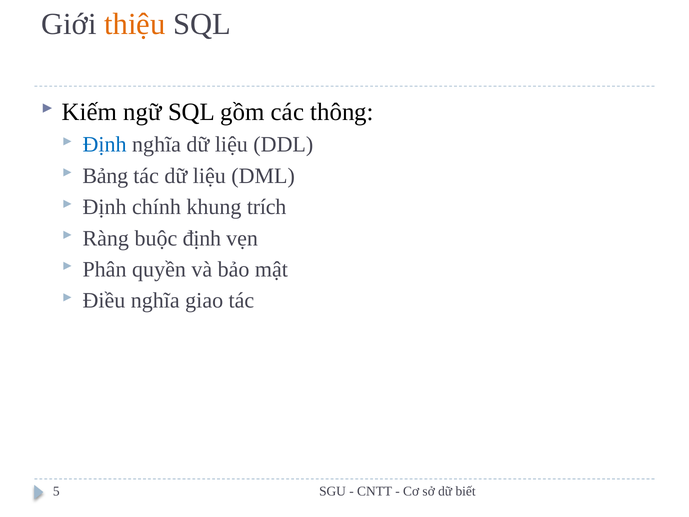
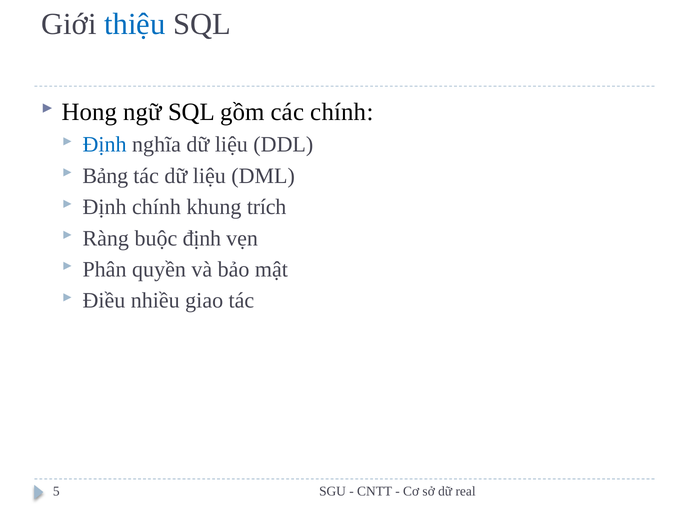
thiệu colour: orange -> blue (135, 24)
Kiếm: Kiếm -> Hong (90, 112)
các thông: thông -> chính (342, 112)
Điều nghĩa: nghĩa -> nhiều (155, 300)
biết: biết -> real (466, 491)
